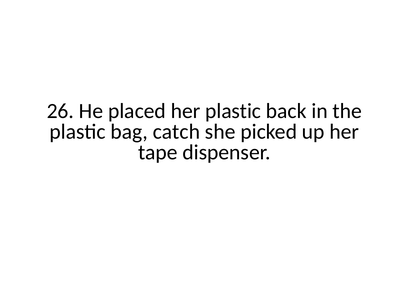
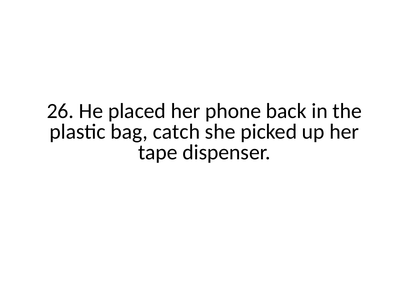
her plastic: plastic -> phone (233, 111)
